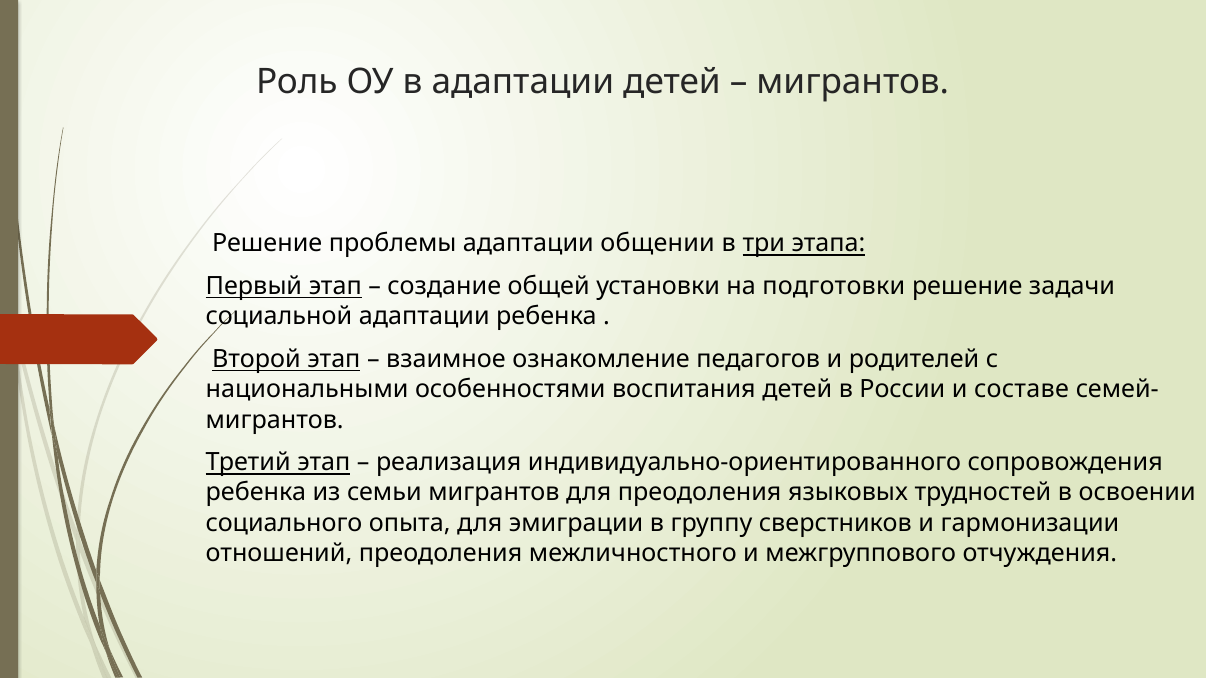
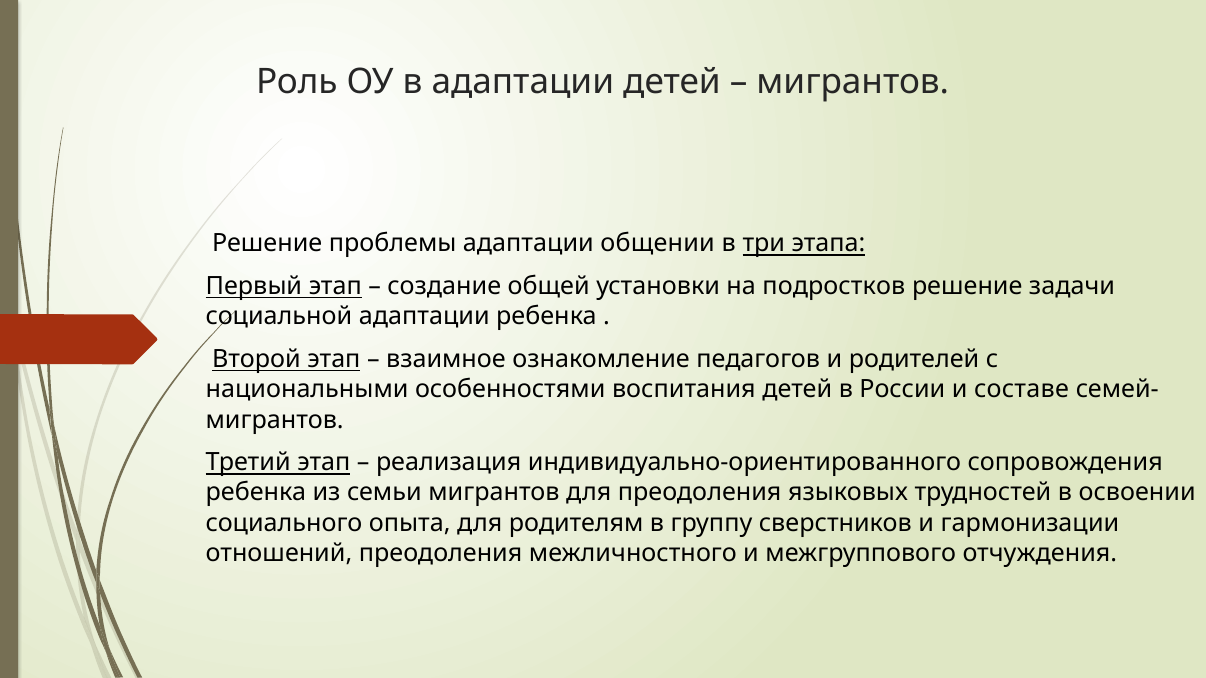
подготовки: подготовки -> подростков (834, 287)
эмиграции: эмиграции -> родителям (576, 523)
